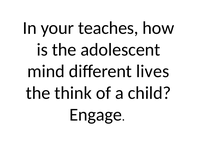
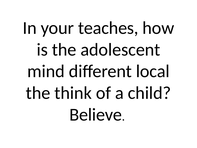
lives: lives -> local (153, 71)
Engage: Engage -> Believe (96, 115)
